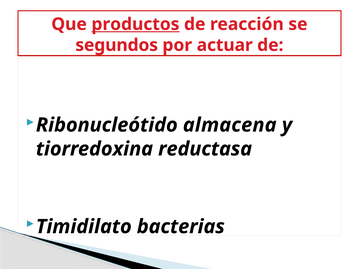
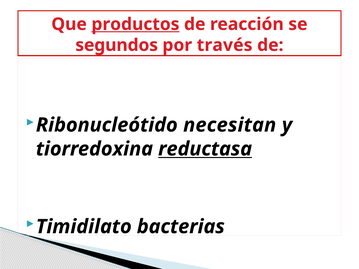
actuar: actuar -> través (225, 45)
almacena: almacena -> necesitan (230, 125)
reductasa underline: none -> present (205, 149)
